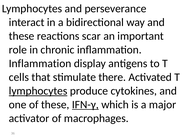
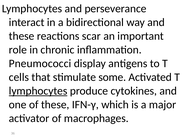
Inflammation: Inflammation -> Pneumococci (40, 63)
there: there -> some (112, 77)
IFN-γ underline: present -> none (85, 104)
